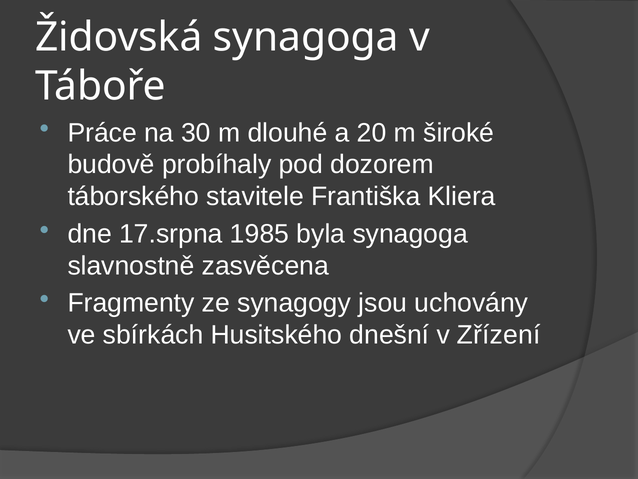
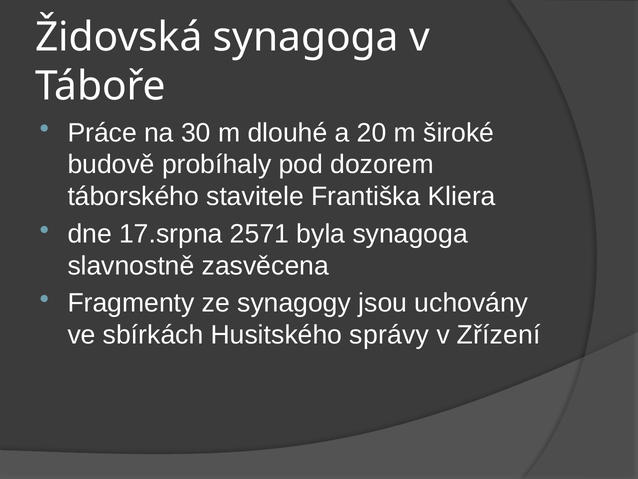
1985: 1985 -> 2571 (260, 234)
dnešní: dnešní -> správy (389, 335)
